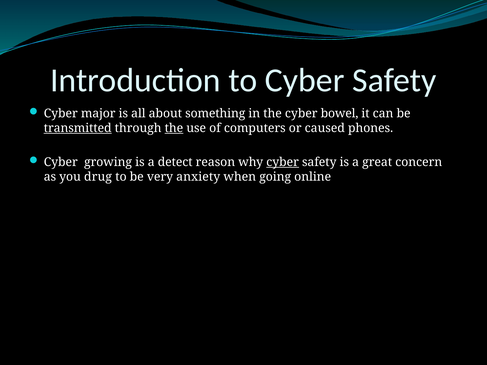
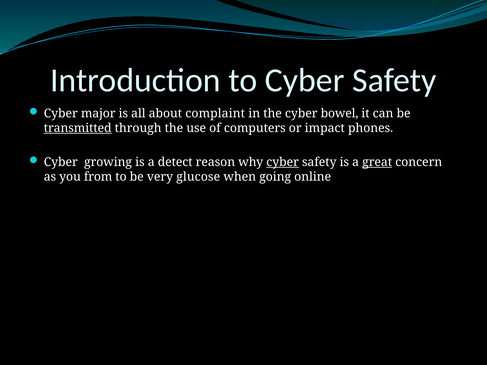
something: something -> complaint (215, 114)
the underline: present -> none (174, 128)
caused: caused -> impact (325, 128)
great underline: none -> present (377, 162)
drug: drug -> from (98, 177)
anxiety: anxiety -> glucose (198, 177)
